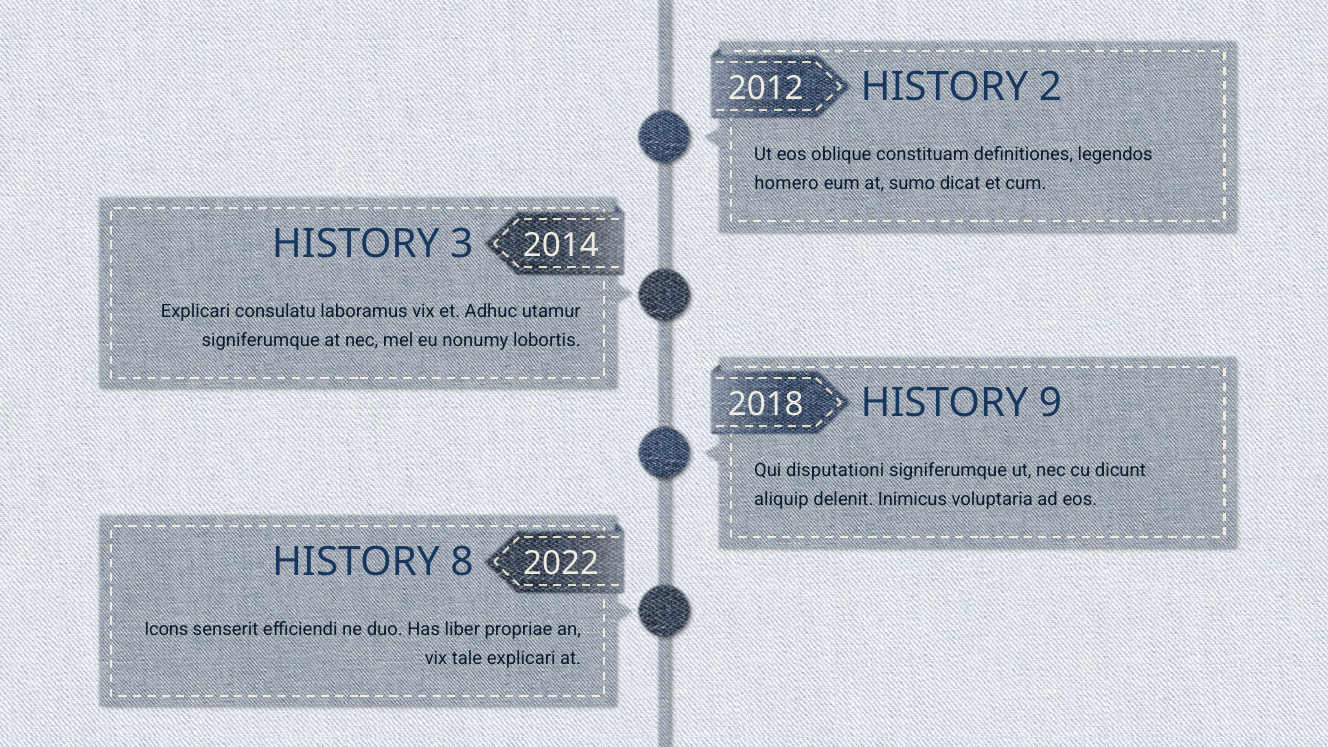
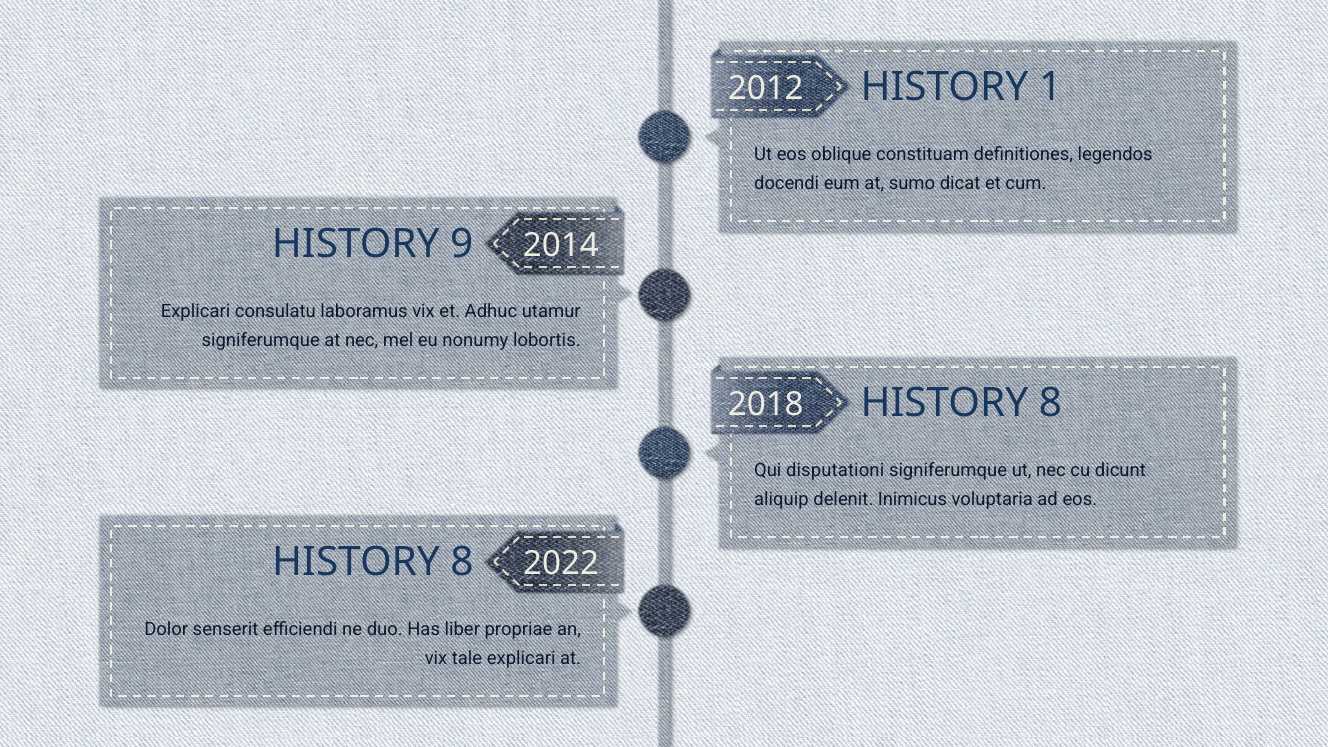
2: 2 -> 1 (1050, 87)
homero: homero -> docendi (787, 184)
3: 3 -> 9 (462, 244)
9: 9 -> 8 (1050, 403)
Icons: Icons -> Dolor (166, 630)
